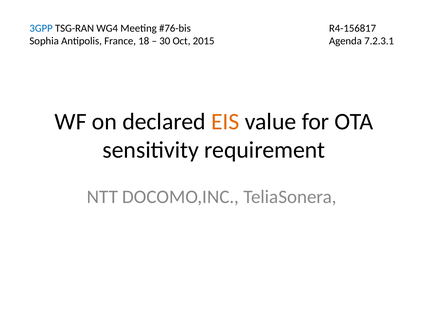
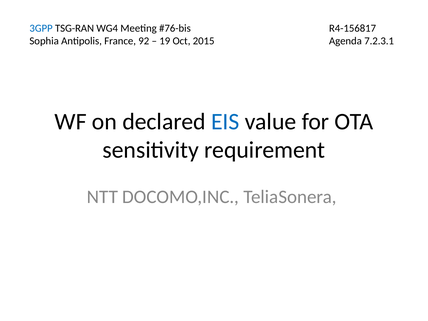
18: 18 -> 92 (144, 41)
30: 30 -> 19 (165, 41)
EIS colour: orange -> blue (225, 122)
